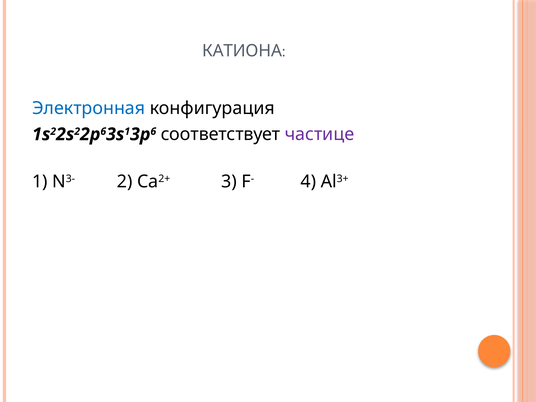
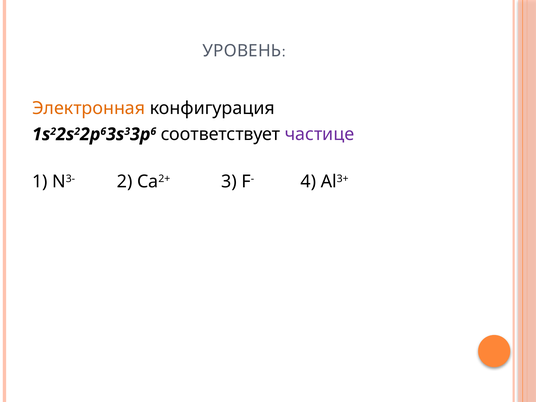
КАТИОНА: КАТИОНА -> УРОВЕНЬ (242, 51)
Электронная colour: blue -> orange (89, 108)
1: 1 -> 3 (127, 131)
